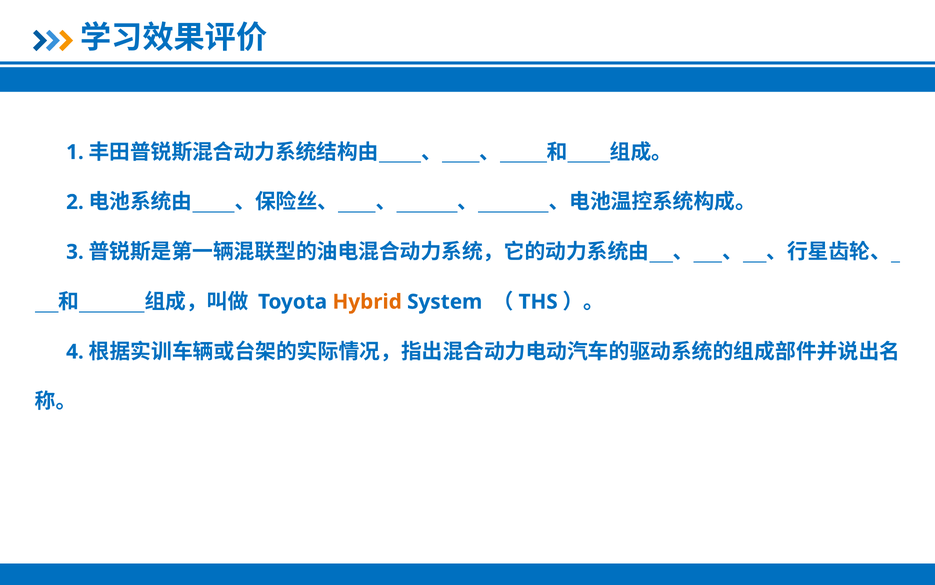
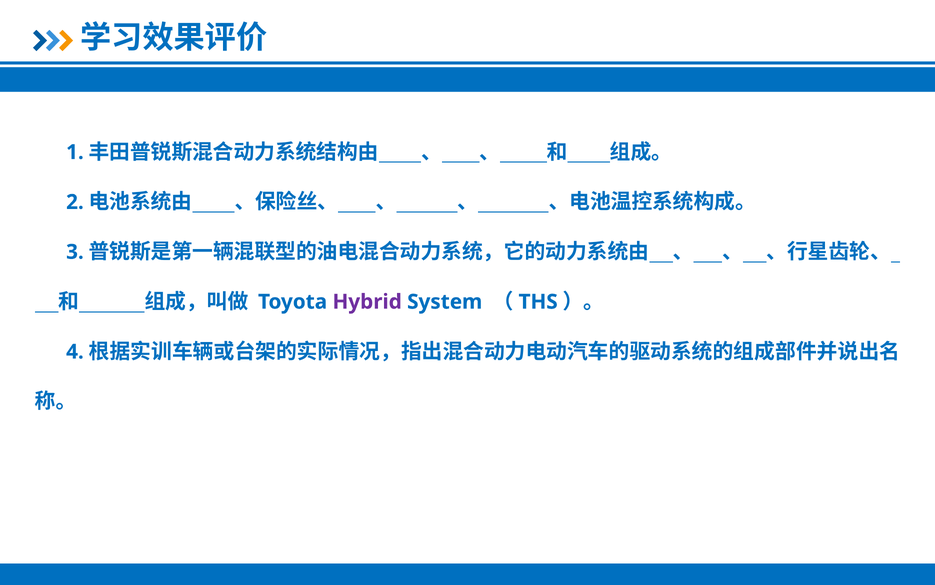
Hybrid colour: orange -> purple (367, 302)
